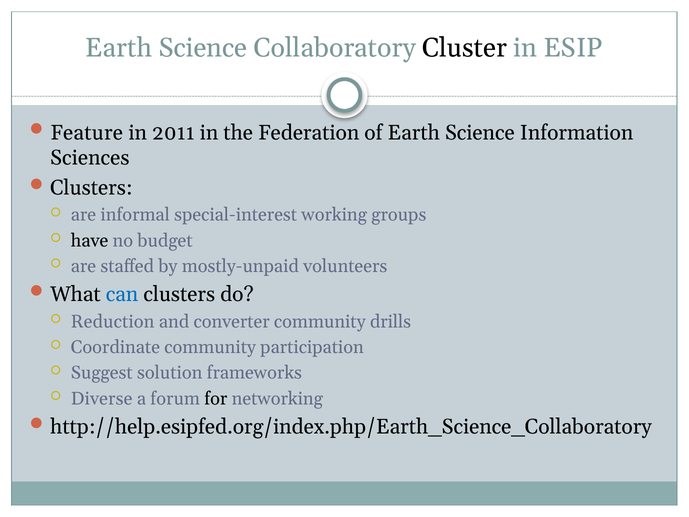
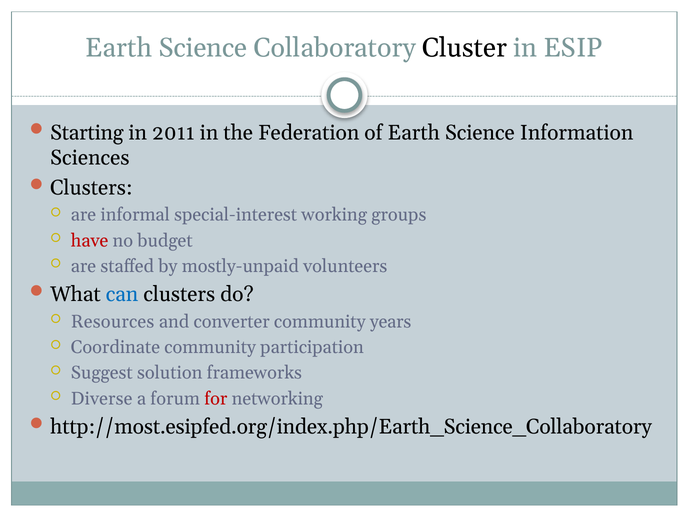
Feature: Feature -> Starting (87, 133)
have colour: black -> red (90, 240)
Reduction: Reduction -> Resources (113, 322)
drills: drills -> years (391, 322)
for colour: black -> red (216, 398)
http://help.esipfed.org/index.php/Earth_Science_Collaboratory: http://help.esipfed.org/index.php/Earth_Science_Collaboratory -> http://most.esipfed.org/index.php/Earth_Science_Collaboratory (351, 427)
